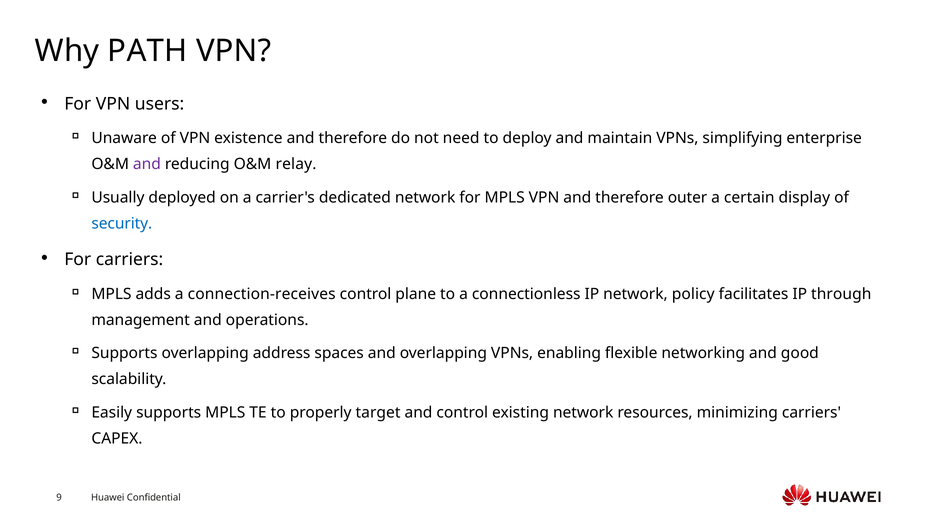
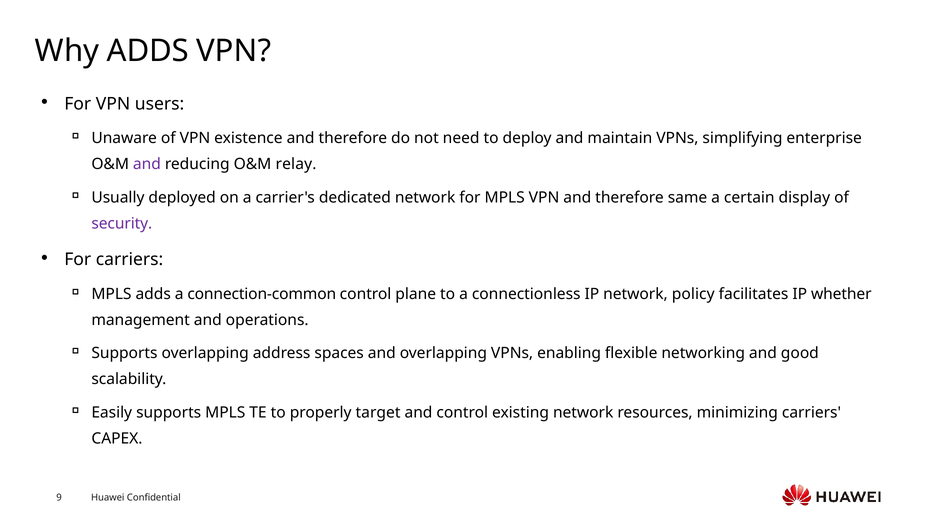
Why PATH: PATH -> ADDS (148, 51)
outer: outer -> same (687, 198)
security colour: blue -> purple (122, 224)
connection-receives: connection-receives -> connection-common (262, 294)
through: through -> whether (841, 294)
